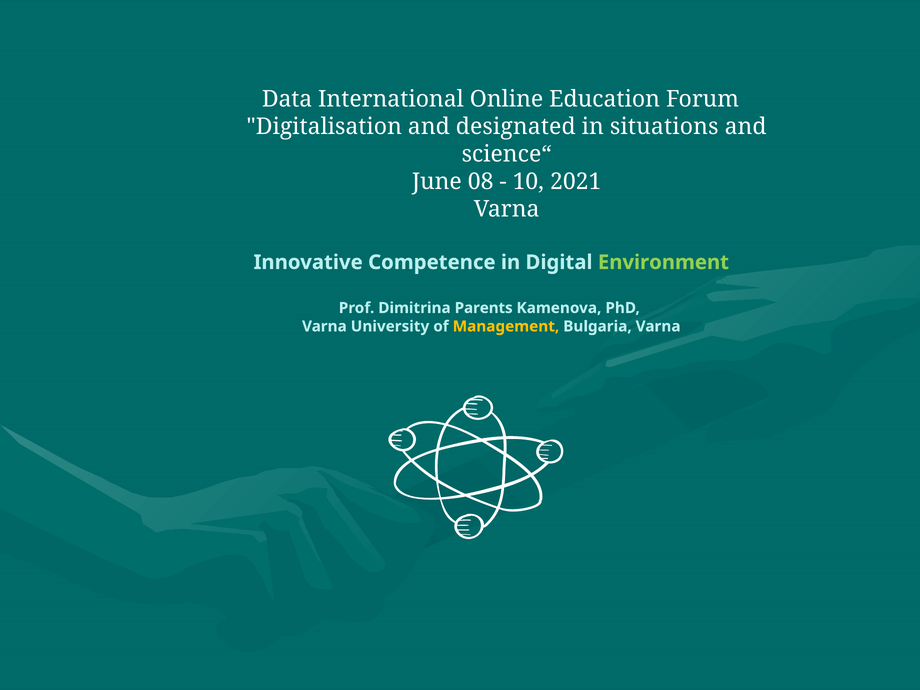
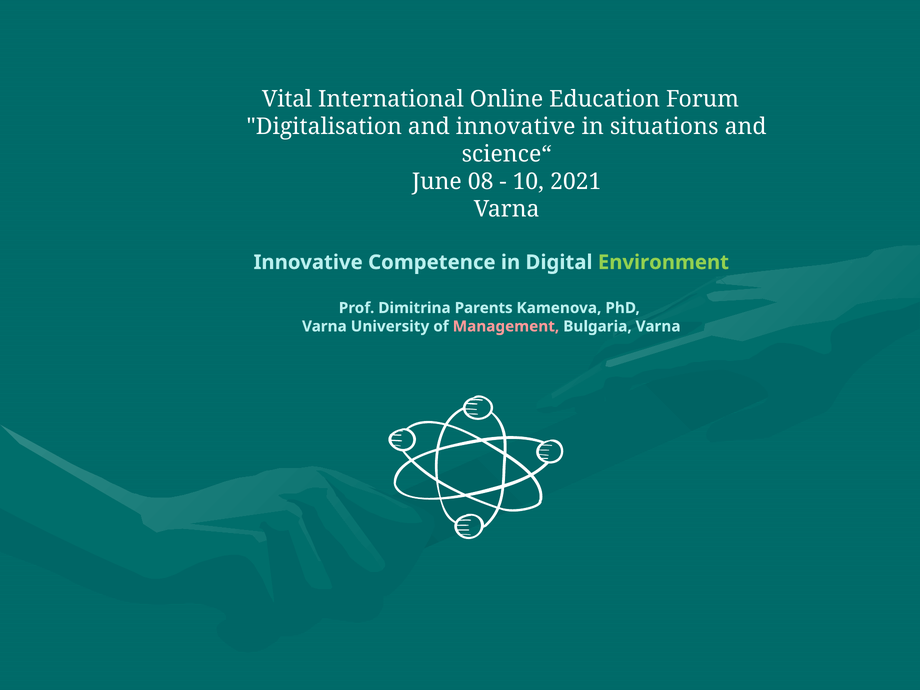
Data: Data -> Vital (287, 99)
and designated: designated -> innovative (516, 127)
Management colour: yellow -> pink (506, 326)
